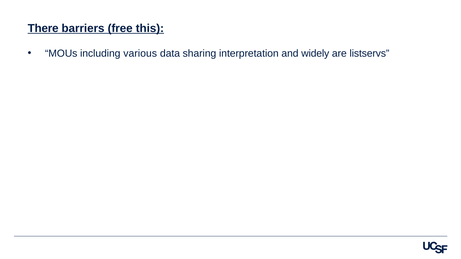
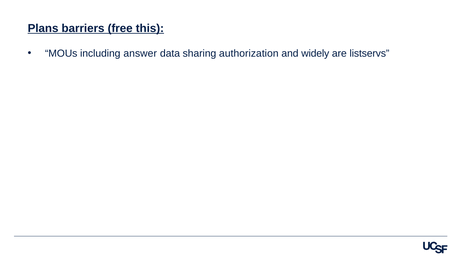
There: There -> Plans (43, 28)
various: various -> answer (140, 54)
interpretation: interpretation -> authorization (249, 54)
